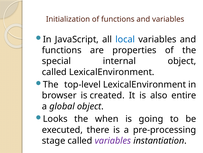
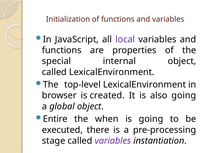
local colour: blue -> purple (125, 39)
also entire: entire -> going (184, 95)
Looks: Looks -> Entire (55, 118)
